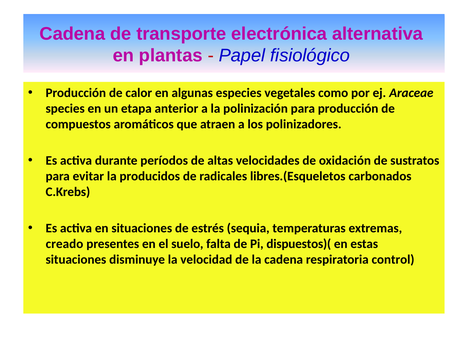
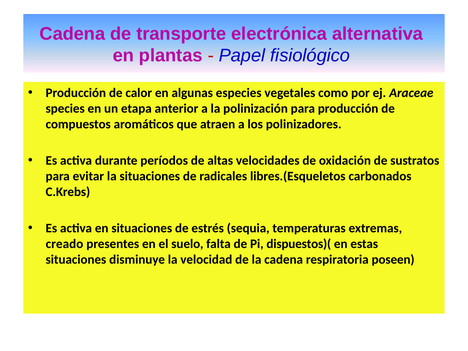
la producidos: producidos -> situaciones (150, 176)
control: control -> poseen (393, 259)
